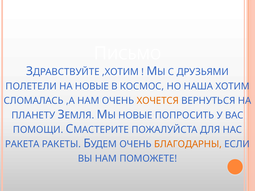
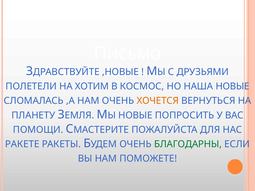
,ХОТИМ: ,ХОТИМ -> ,НОВЫЕ (120, 72)
НА НОВЫЕ: НОВЫЕ -> ХОТИМ (92, 86)
НАША ХОТИМ: ХОТИМ -> НОВЫЕ (233, 86)
РАКЕТА: РАКЕТА -> РАКЕТЕ (22, 144)
БЛАГОДАРНЫ colour: orange -> green (188, 144)
